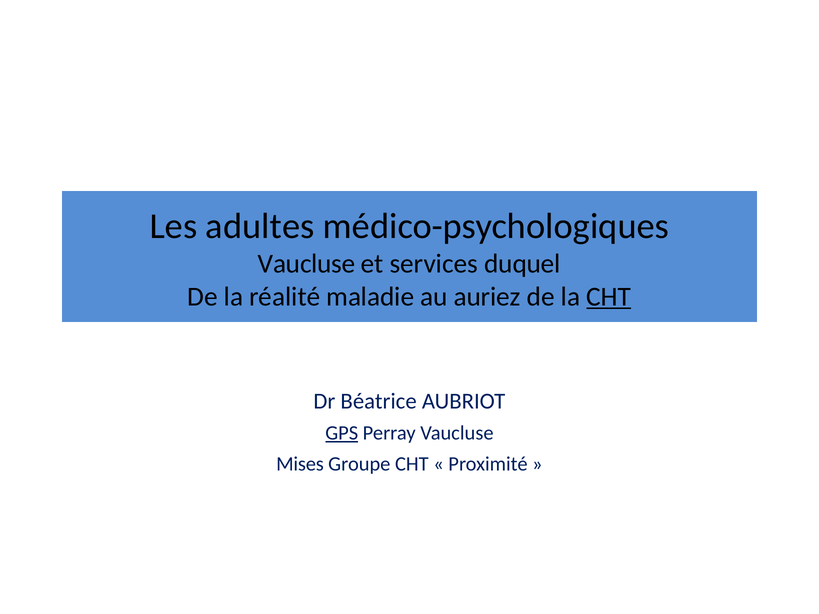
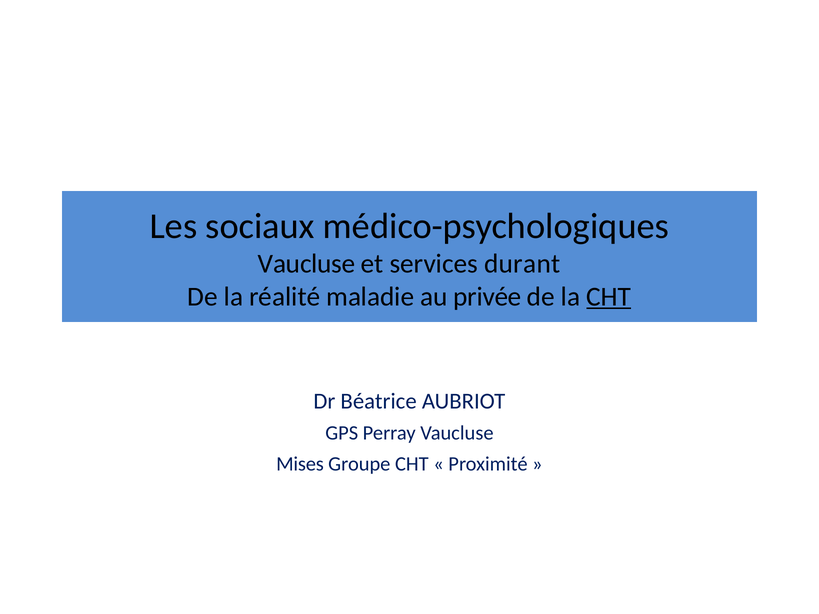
adultes: adultes -> sociaux (260, 226)
duquel: duquel -> durant (522, 264)
auriez: auriez -> privée (487, 297)
GPS underline: present -> none (342, 433)
